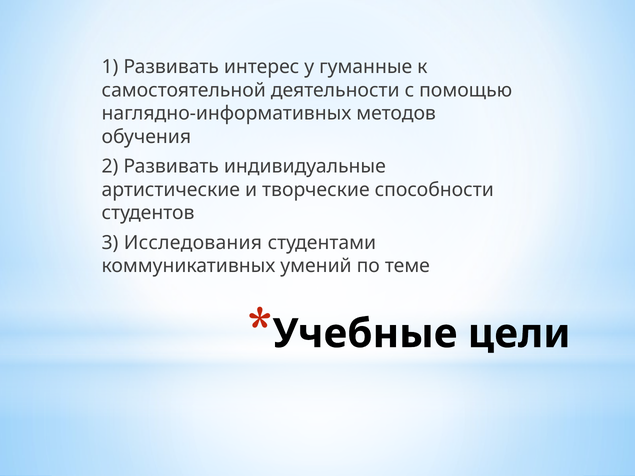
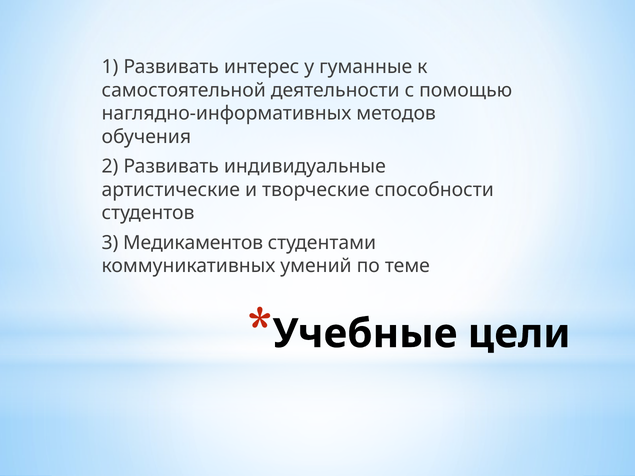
Исследования: Исследования -> Медикаментов (193, 243)
